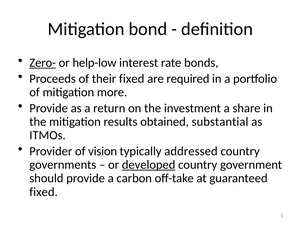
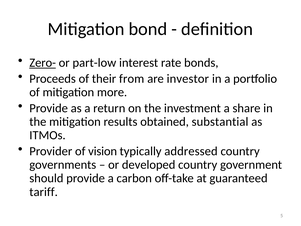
help-low: help-low -> part-low (94, 63)
their fixed: fixed -> from (132, 79)
required: required -> investor (188, 79)
developed underline: present -> none (149, 165)
fixed: fixed -> tariff (44, 192)
